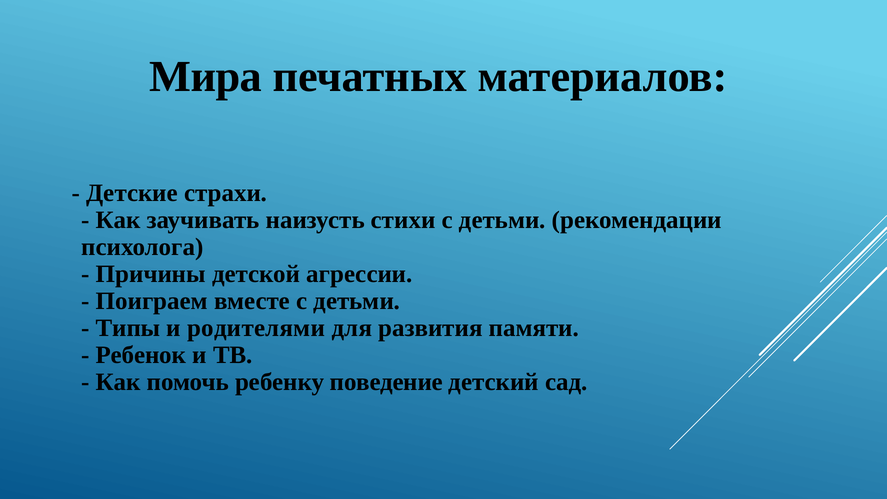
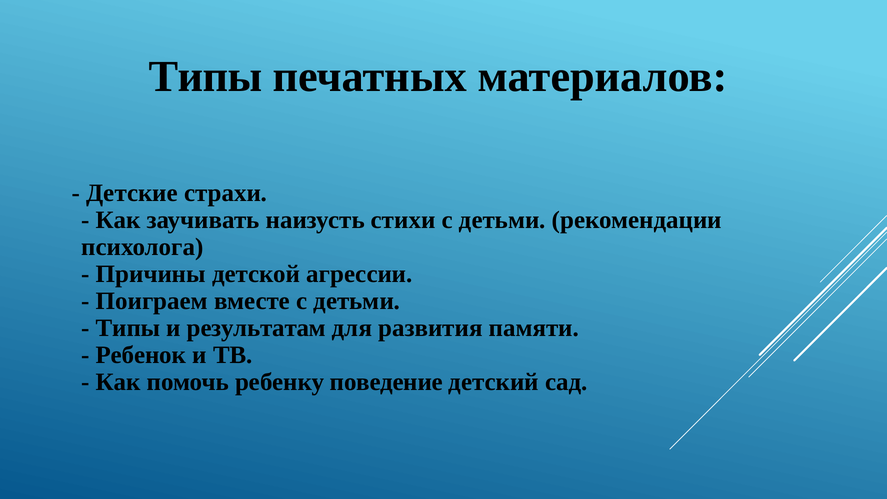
Мира: Мира -> Типы (206, 76)
родителями: родителями -> результатам (256, 328)
